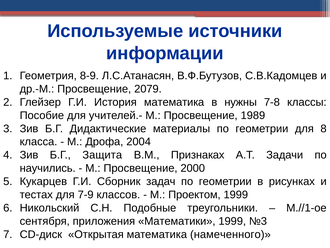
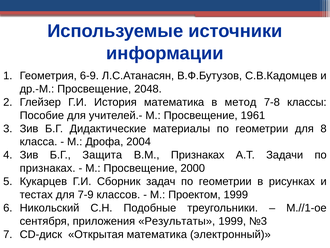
8-9: 8-9 -> 6-9 (89, 76)
2079: 2079 -> 2048 (148, 89)
нужны: нужны -> метод (241, 102)
1989: 1989 -> 1961 (253, 115)
научились: научились -> признаках (48, 168)
Математики: Математики -> Результаты (177, 221)
намеченного: намеченного -> электронный (230, 234)
